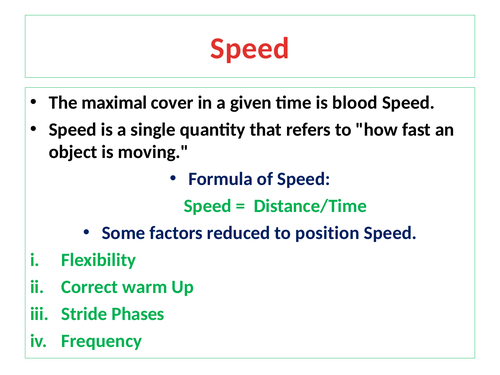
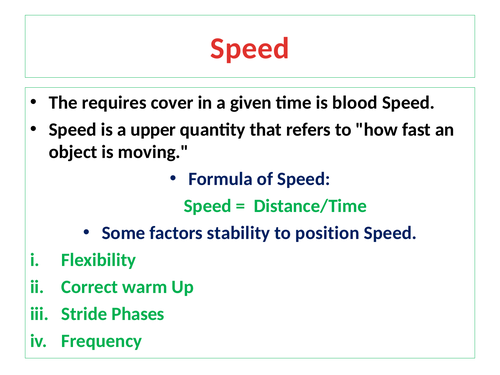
maximal: maximal -> requires (114, 103)
single: single -> upper (153, 130)
reduced: reduced -> stability (239, 233)
